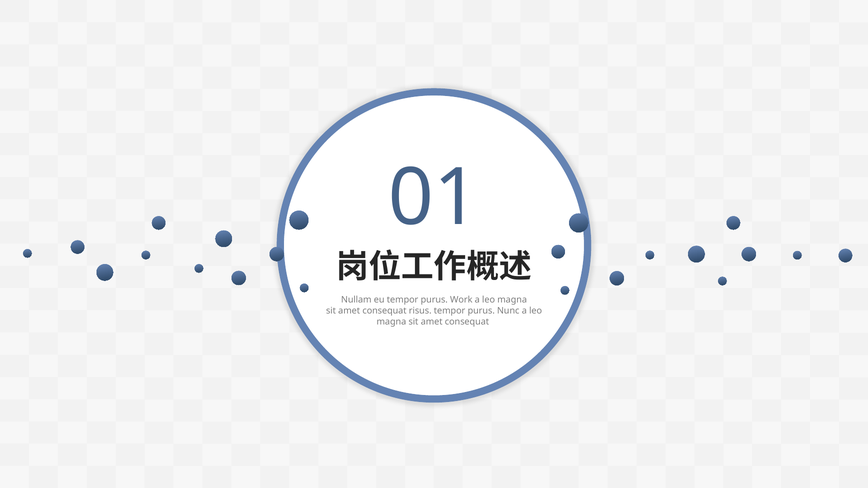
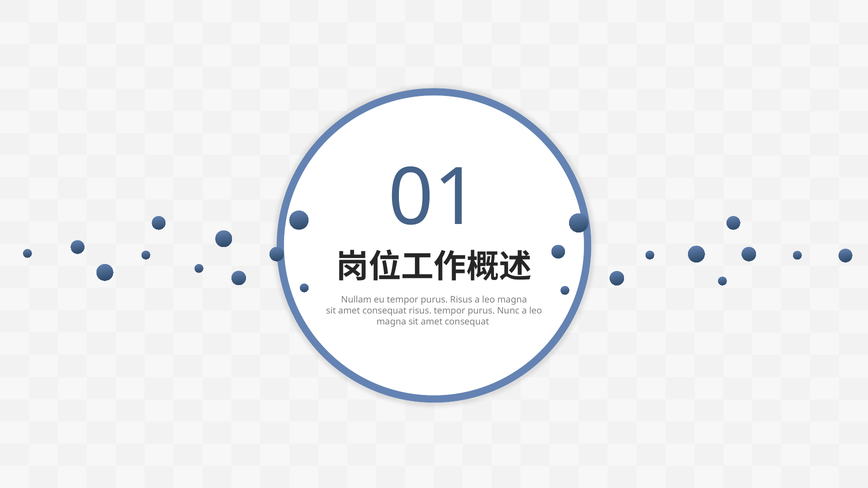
purus Work: Work -> Risus (461, 300)
